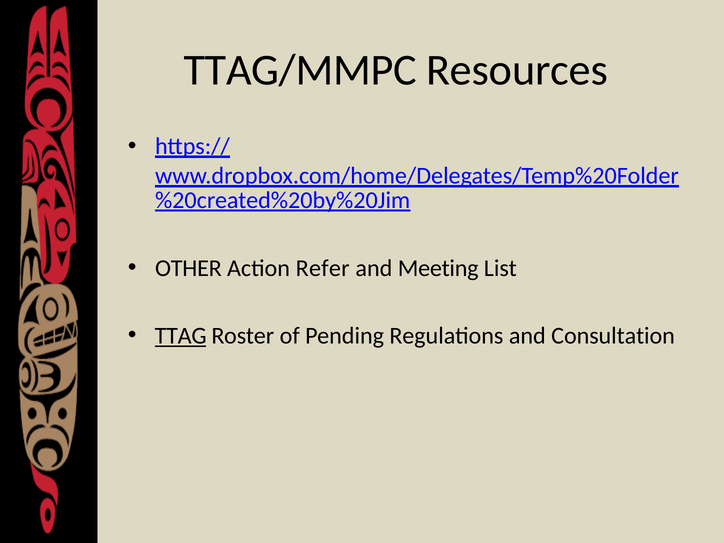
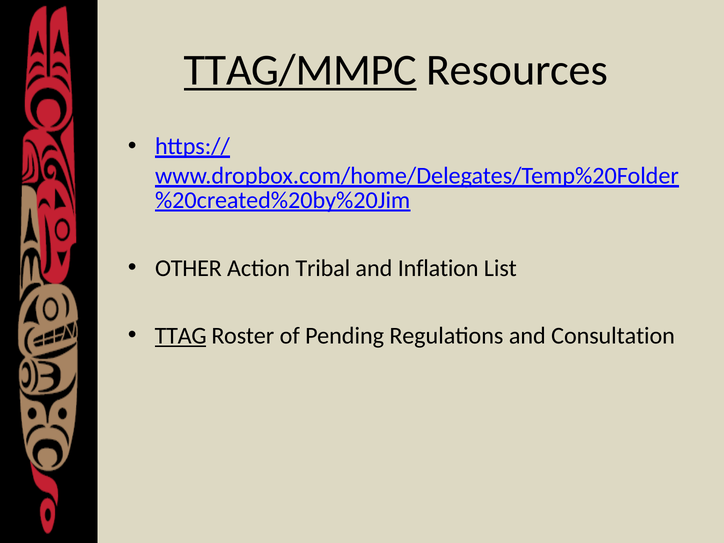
TTAG/MMPC underline: none -> present (300, 70)
Refer: Refer -> Tribal (323, 268)
Meeting: Meeting -> Inflation (438, 268)
